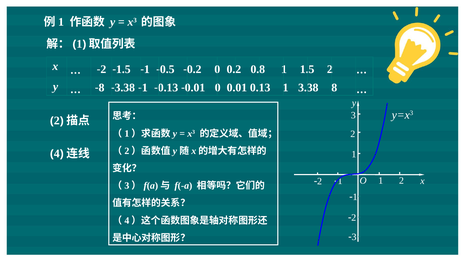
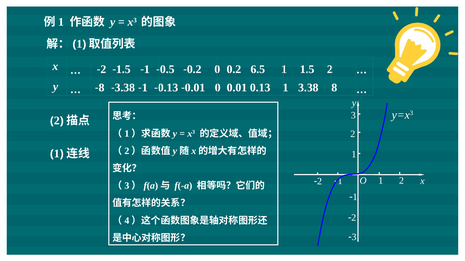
0.8: 0.8 -> 6.5 (258, 70)
4: 4 -> 1 (57, 154)
